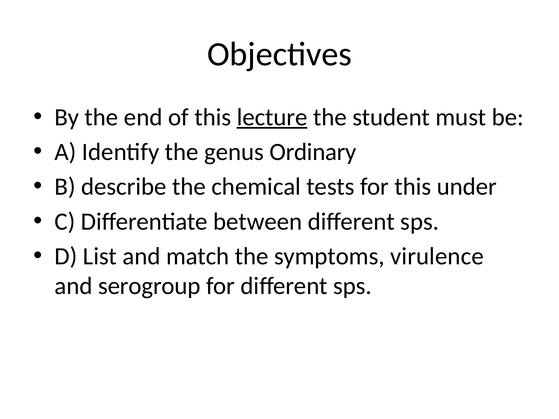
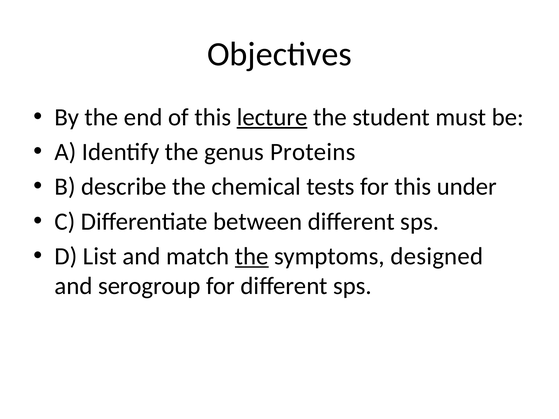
Ordinary: Ordinary -> Proteins (313, 152)
the underline: none -> present (252, 256)
virulence: virulence -> designed (437, 256)
